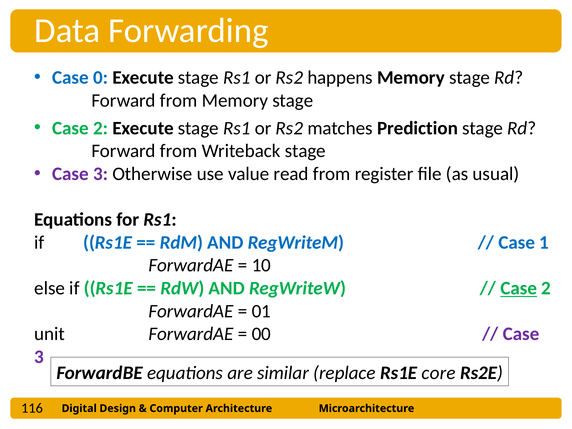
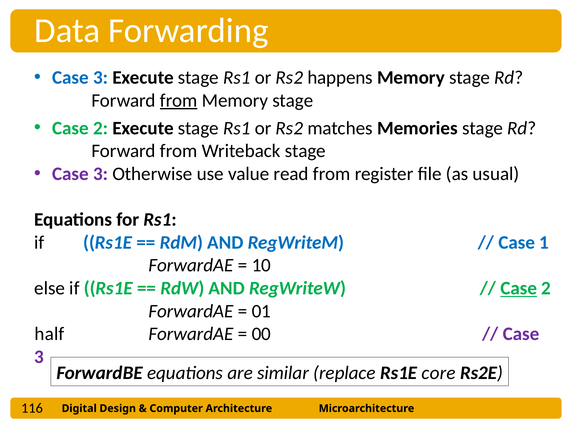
0: 0 -> 3 (101, 78)
from underline: none -> present (179, 100)
Prediction: Prediction -> Memories (417, 128)
unit: unit -> half (49, 334)
